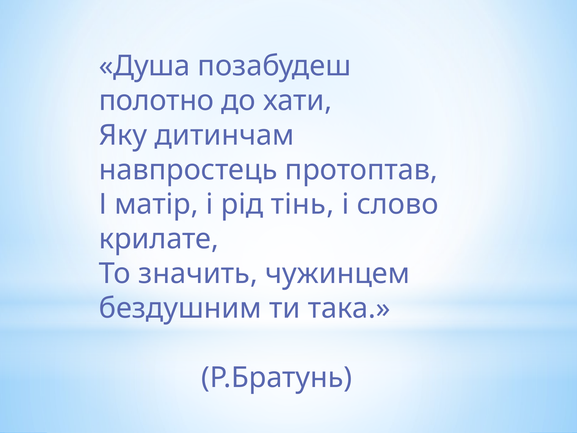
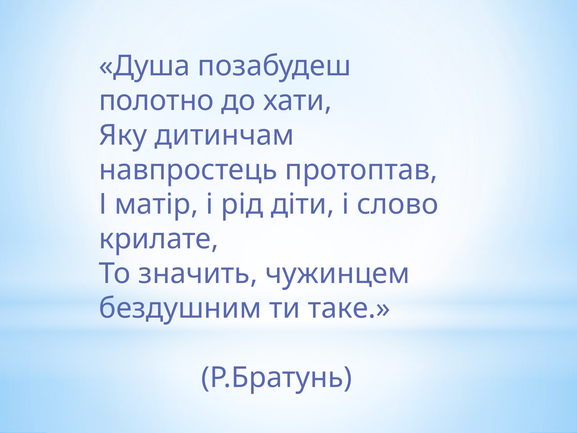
тінь: тінь -> діти (303, 204)
така: така -> таке (349, 308)
